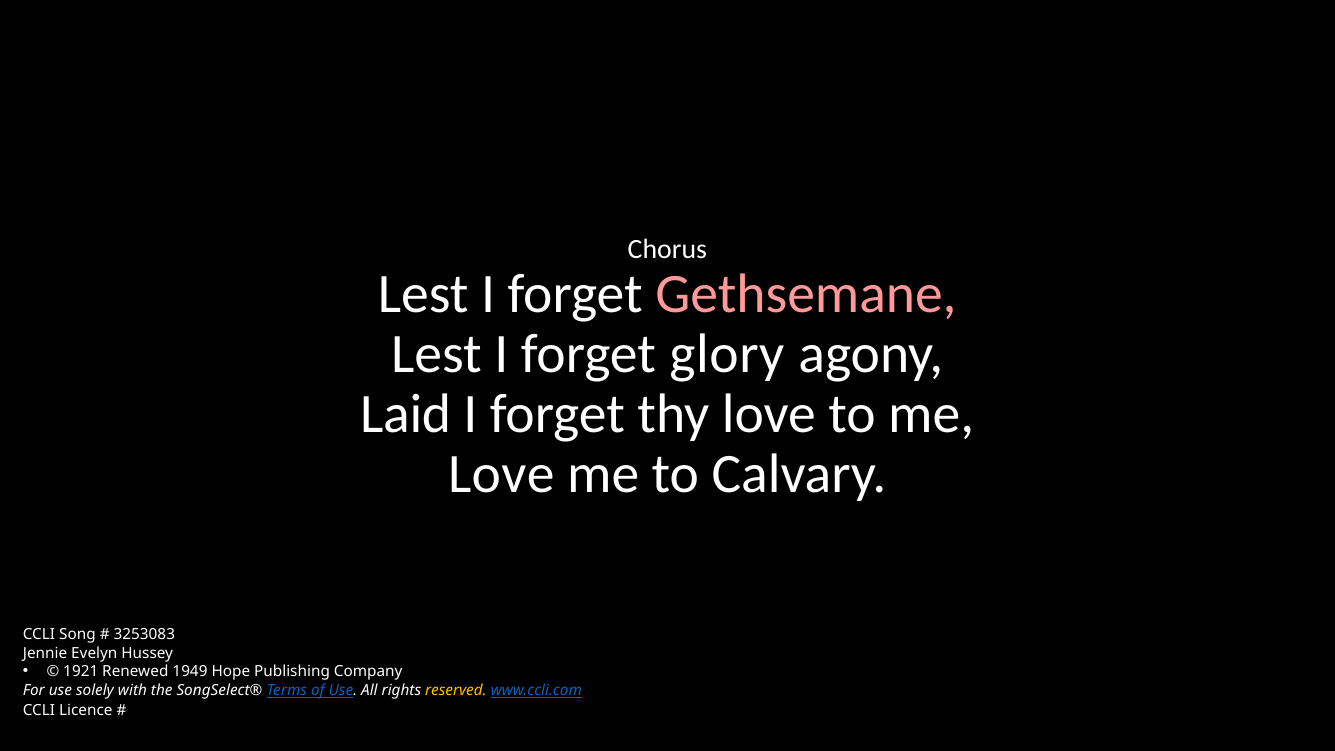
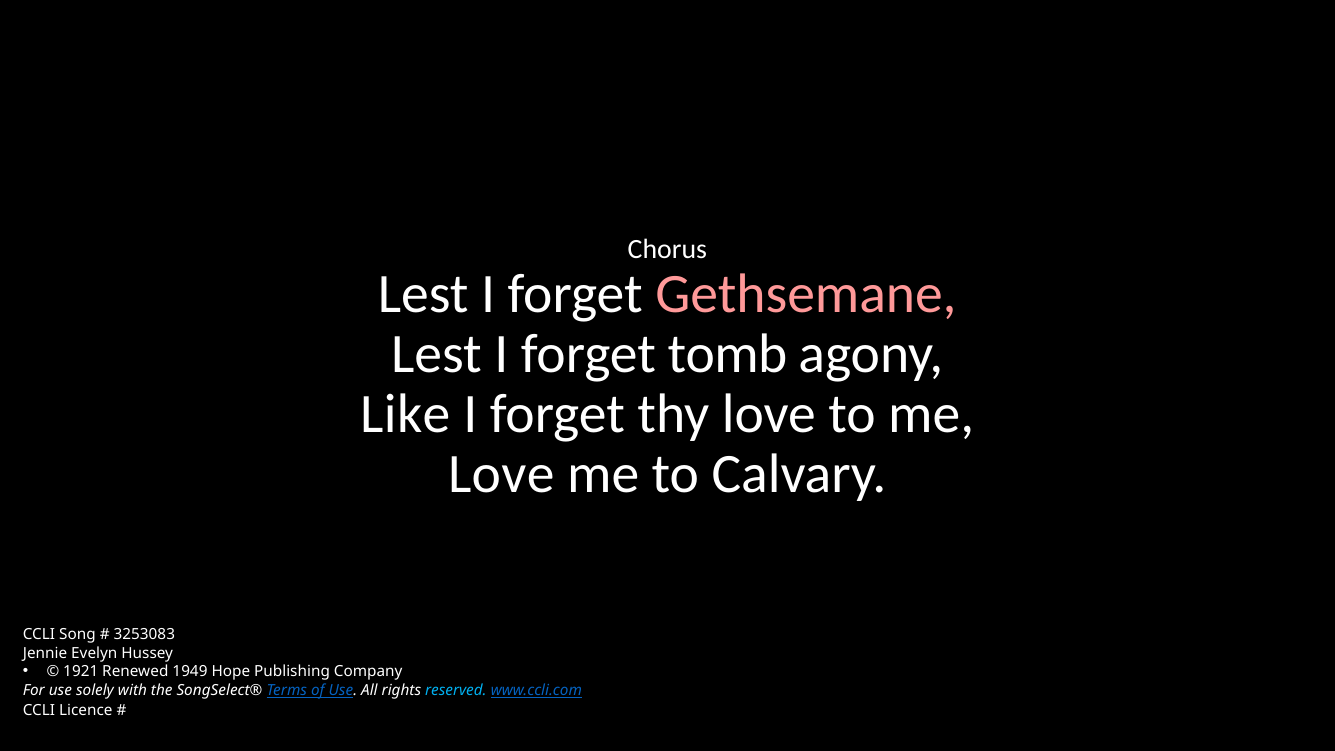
glory: glory -> tomb (727, 354)
Laid: Laid -> Like (405, 415)
reserved colour: yellow -> light blue (456, 690)
